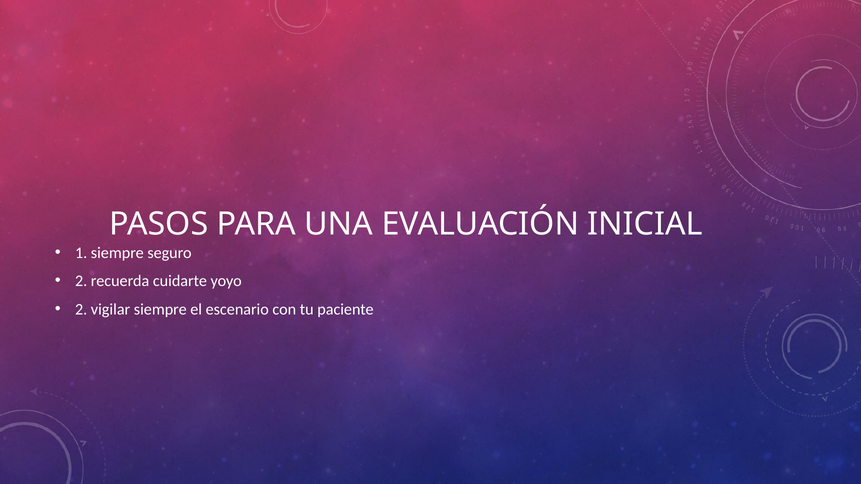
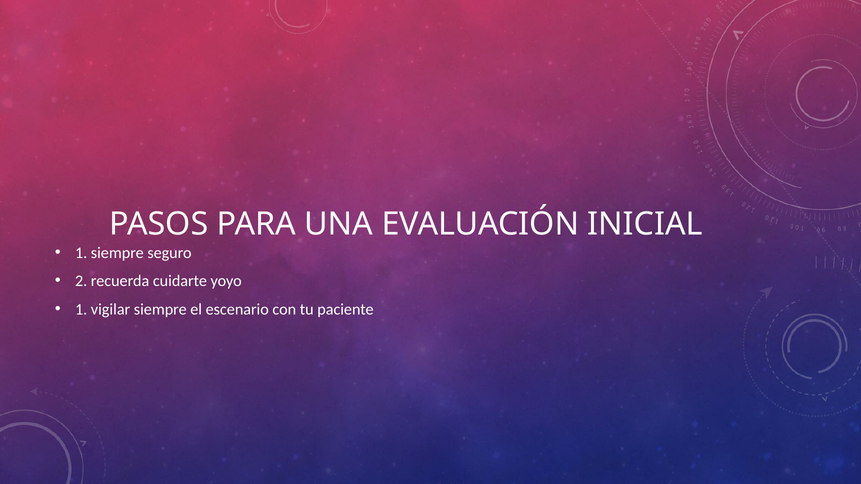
2: 2 -> 1 (81, 310)
